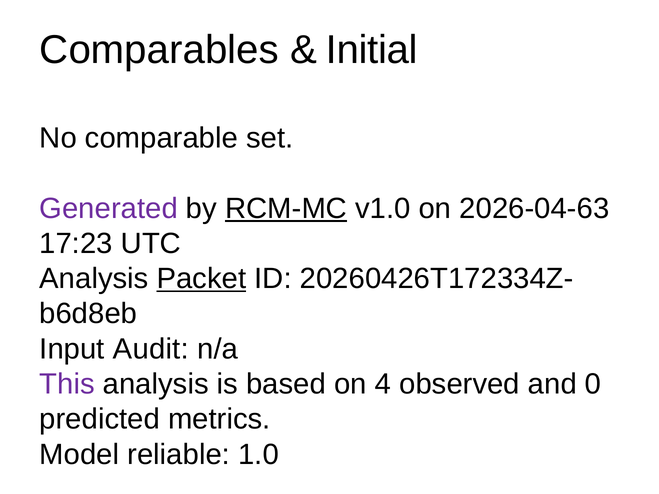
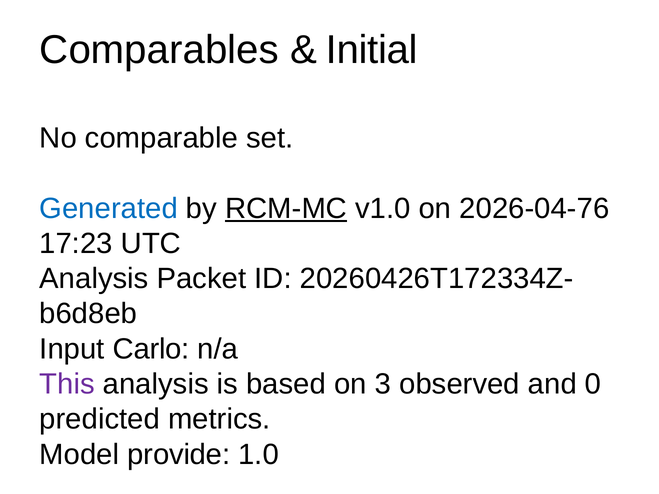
Generated colour: purple -> blue (109, 209)
2026-04-63: 2026-04-63 -> 2026-04-76 (534, 209)
Packet underline: present -> none (201, 279)
Audit: Audit -> Carlo (151, 349)
4: 4 -> 3 (383, 384)
reliable: reliable -> provide (179, 455)
